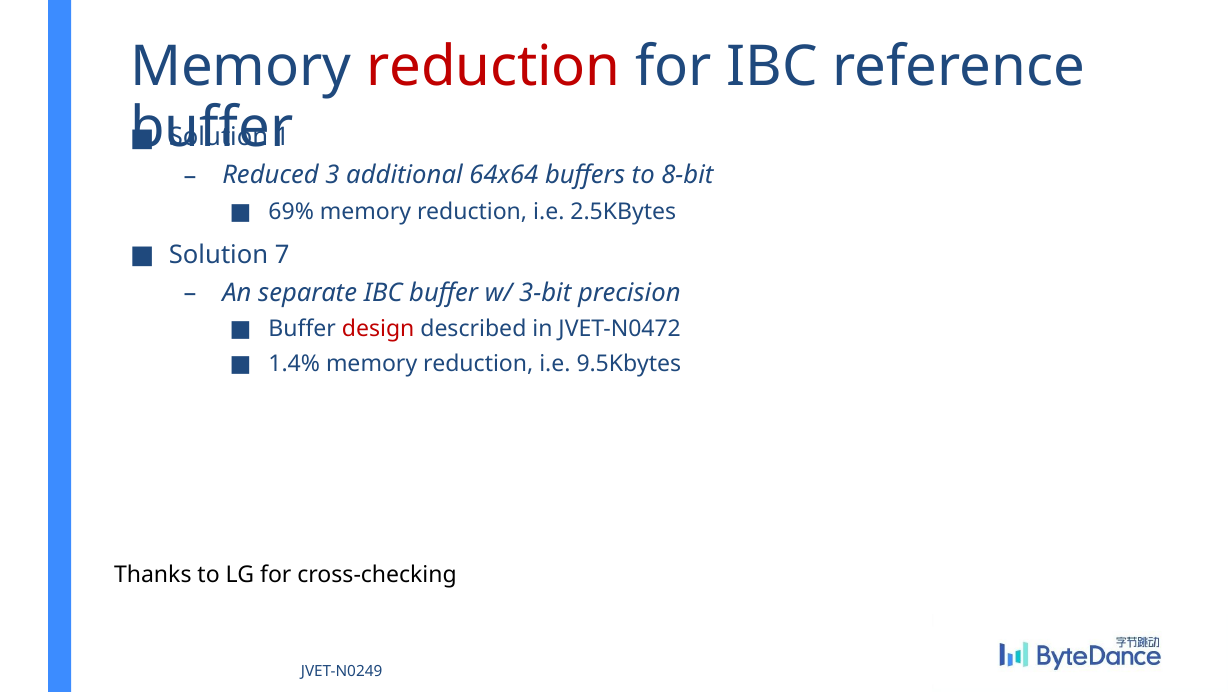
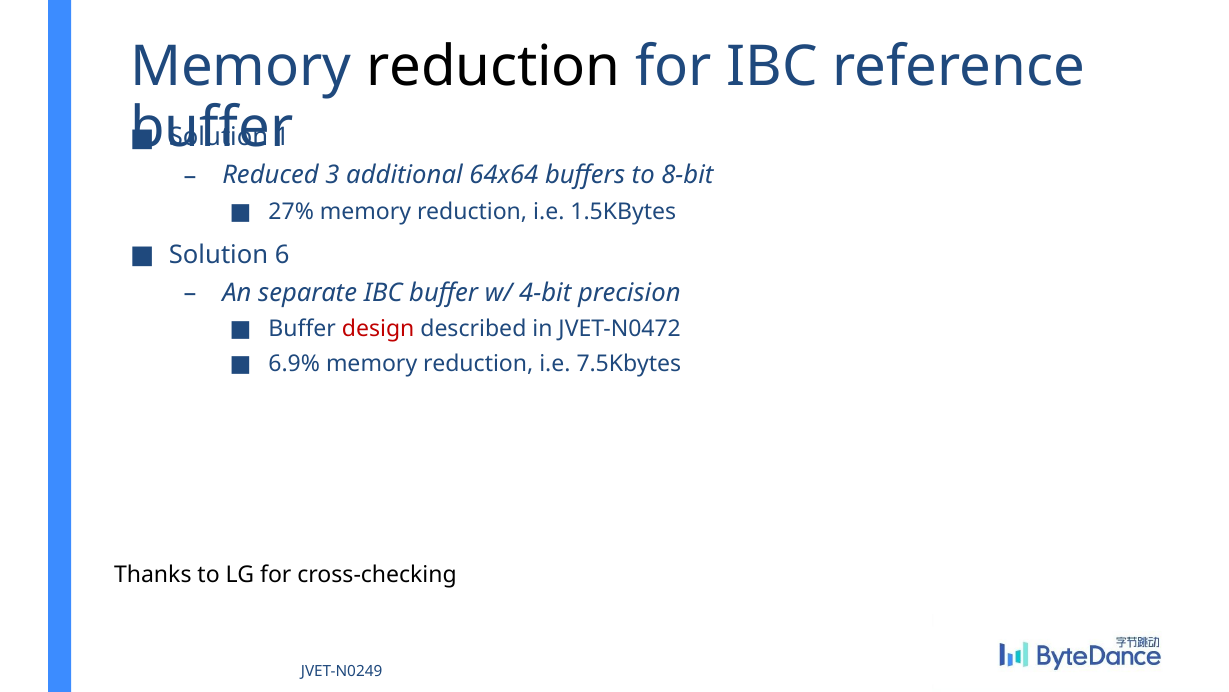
reduction colour: red -> black (494, 67)
69%: 69% -> 27% (291, 212)
2.5KBytes: 2.5KBytes -> 1.5KBytes (623, 212)
7: 7 -> 6 (282, 254)
3-bit: 3-bit -> 4-bit (545, 292)
1.4%: 1.4% -> 6.9% (294, 364)
9.5Kbytes: 9.5Kbytes -> 7.5Kbytes (629, 364)
